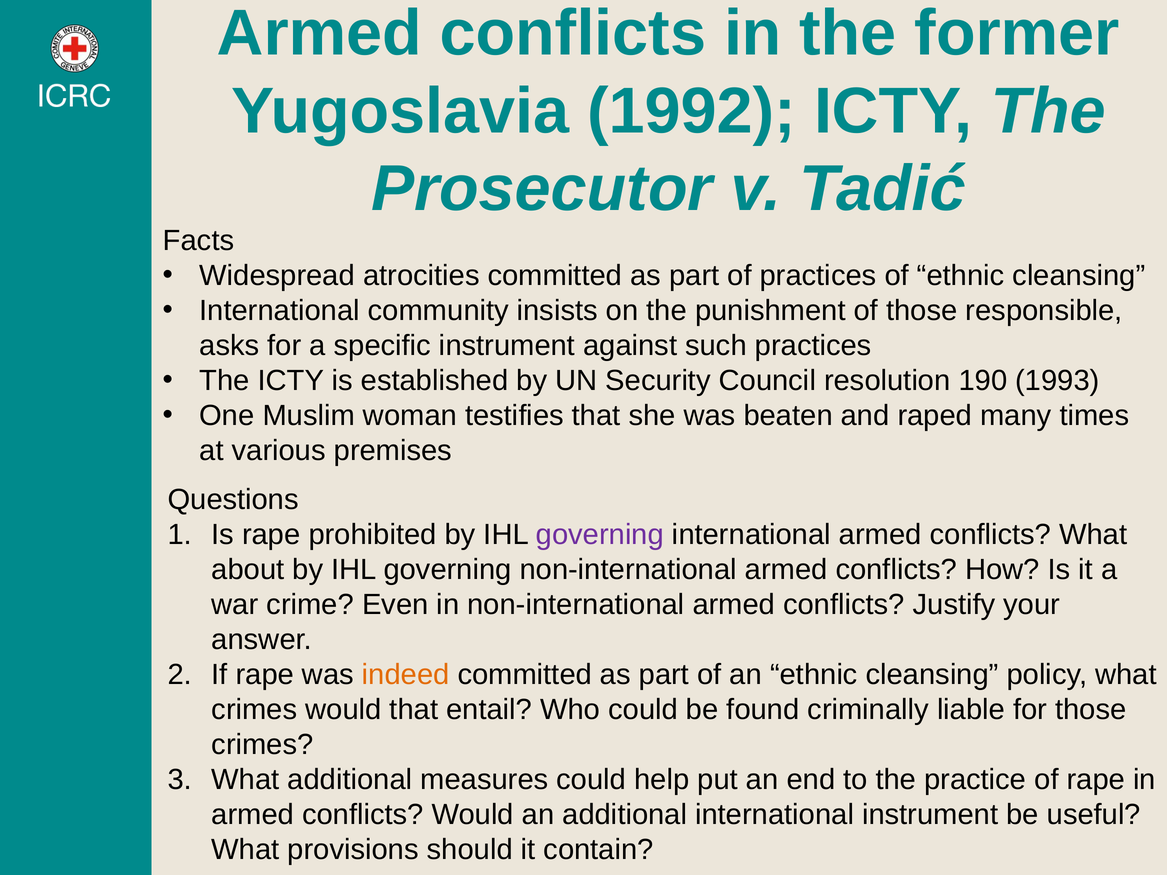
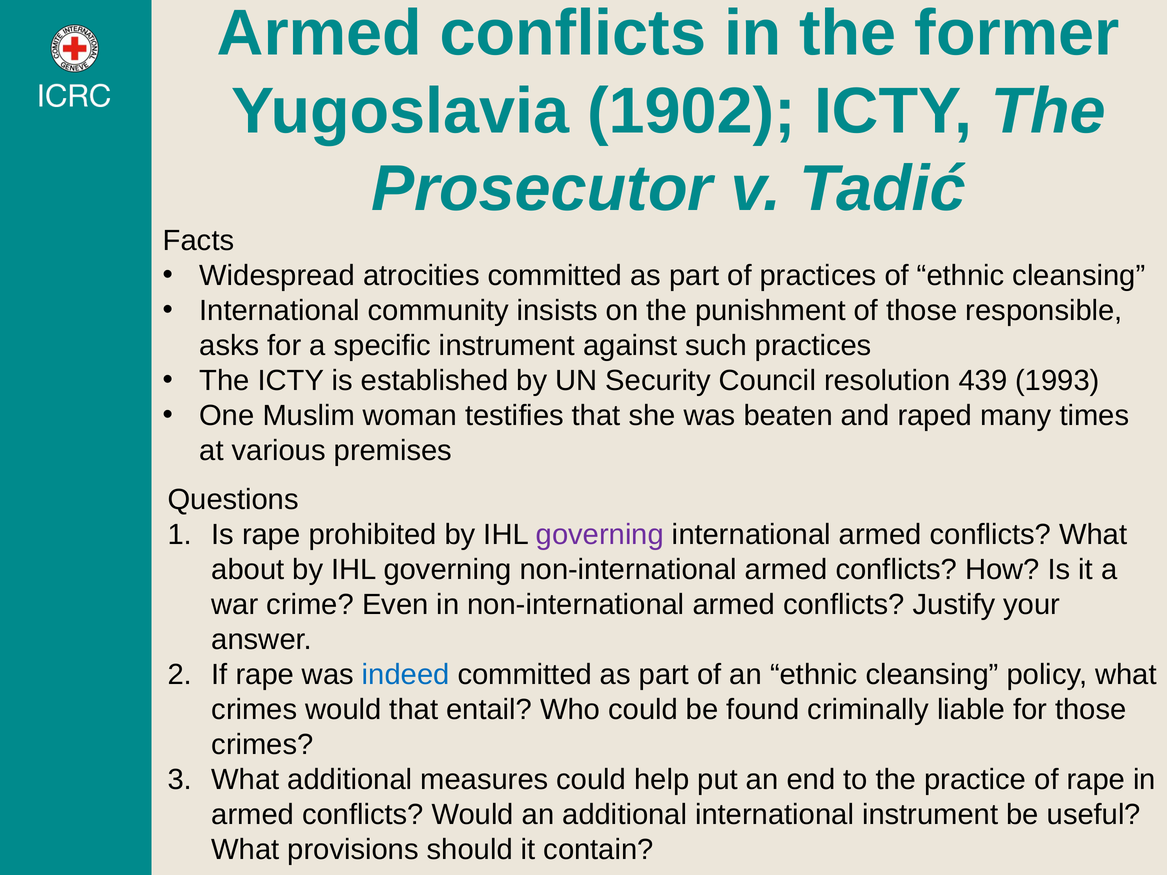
1992: 1992 -> 1902 (692, 111)
190: 190 -> 439 (983, 381)
indeed colour: orange -> blue (406, 675)
